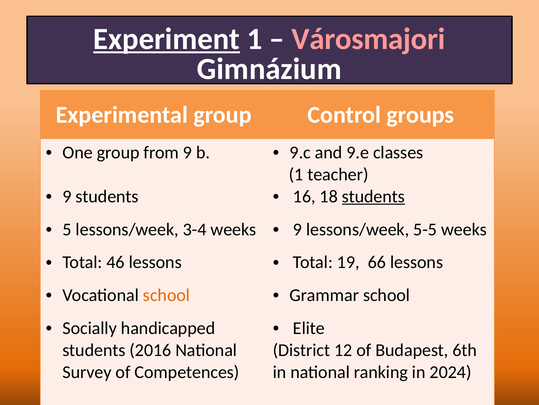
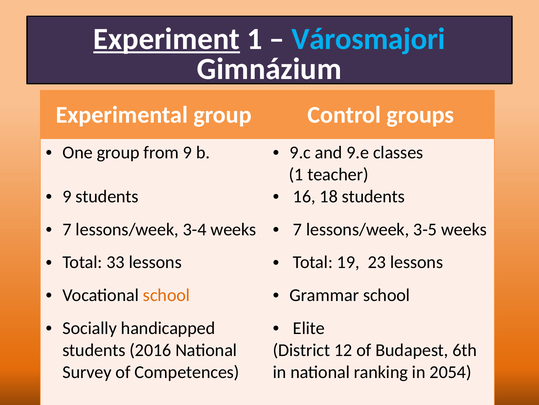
Városmajori colour: pink -> light blue (368, 39)
students underline: present -> none (373, 196)
5: 5 -> 7 (67, 229)
9: 9 -> 7 (298, 229)
5-5: 5-5 -> 3-5 (425, 229)
46: 46 -> 33 (116, 262)
66: 66 -> 23 (377, 262)
2024: 2024 -> 2054 (451, 371)
